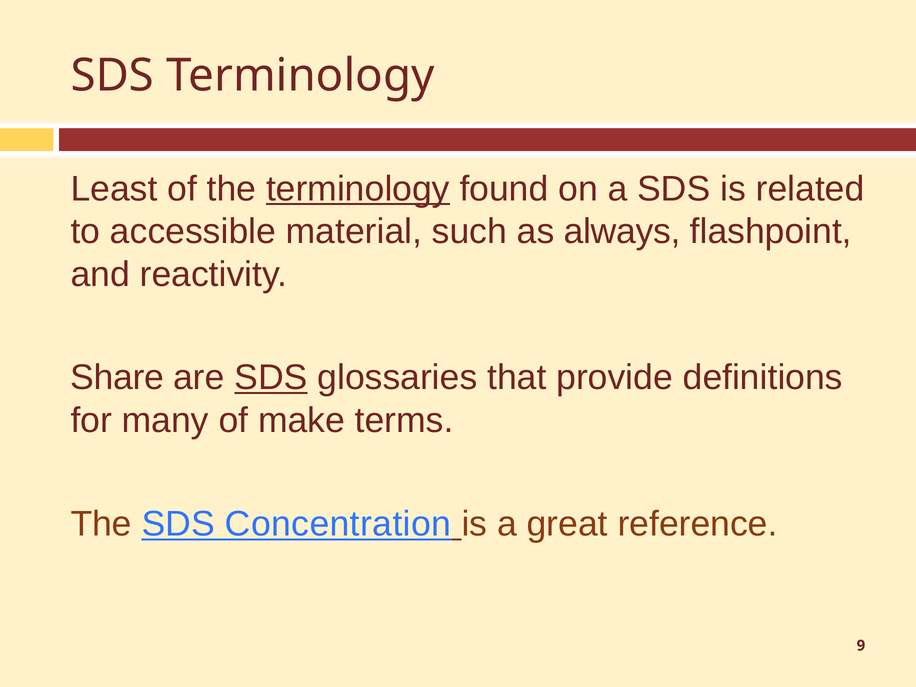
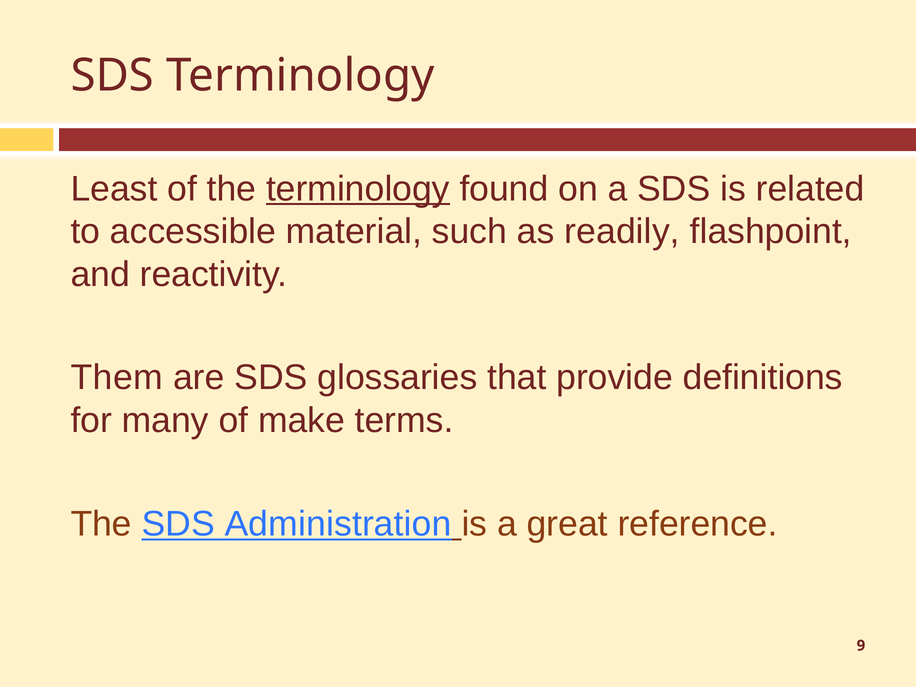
always: always -> readily (622, 232)
Share: Share -> Them (117, 378)
SDS underline: present -> none (271, 378)
Concentration: Concentration -> Administration (338, 524)
